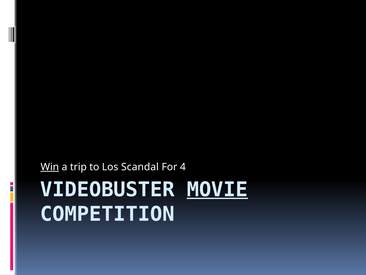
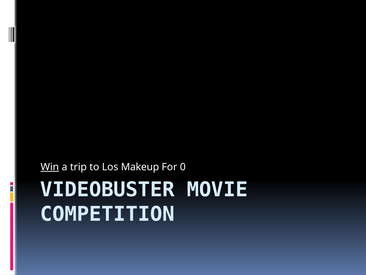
Scandal: Scandal -> Makeup (140, 167)
4: 4 -> 0 (183, 167)
MOVIE underline: present -> none (217, 189)
